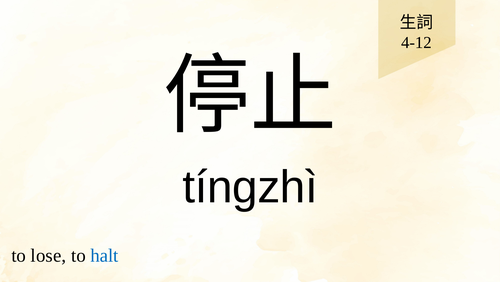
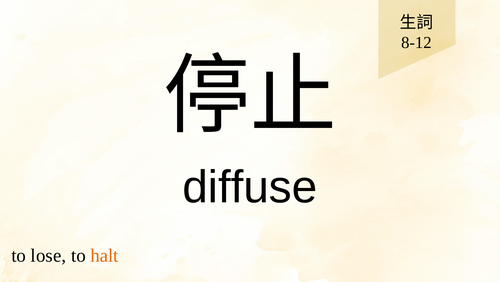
4-12: 4-12 -> 8-12 (416, 43)
tíngzhì: tíngzhì -> diffuse (250, 187)
halt colour: blue -> orange (104, 255)
